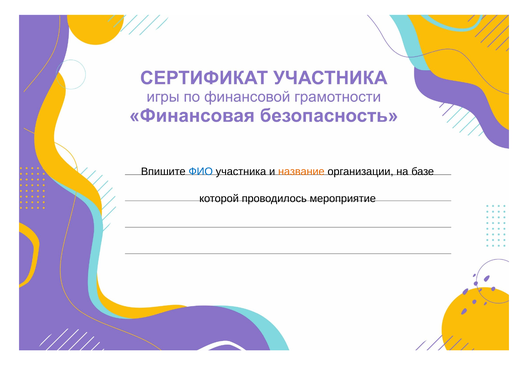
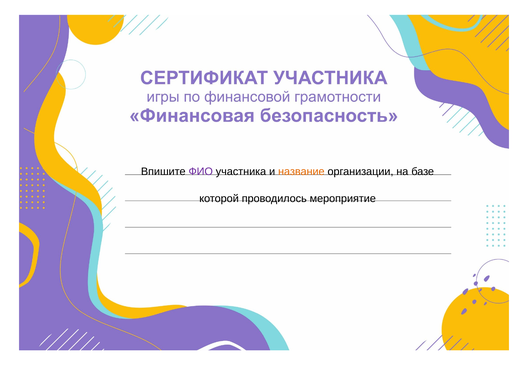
ФИО colour: blue -> purple (201, 172)
